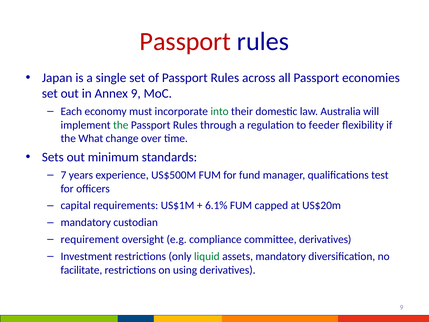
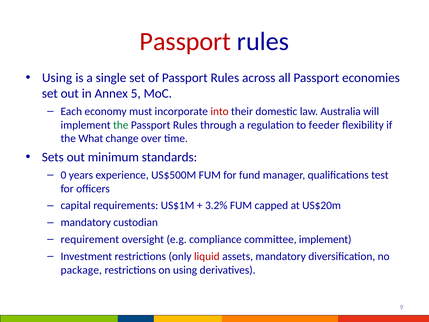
Japan: Japan -> Using (57, 78)
Annex 9: 9 -> 5 (136, 93)
into colour: green -> red (220, 111)
7: 7 -> 0 (63, 175)
6.1%: 6.1% -> 3.2% (216, 205)
committee derivatives: derivatives -> implement (325, 239)
liquid colour: green -> red (207, 256)
facilitate: facilitate -> package (81, 270)
